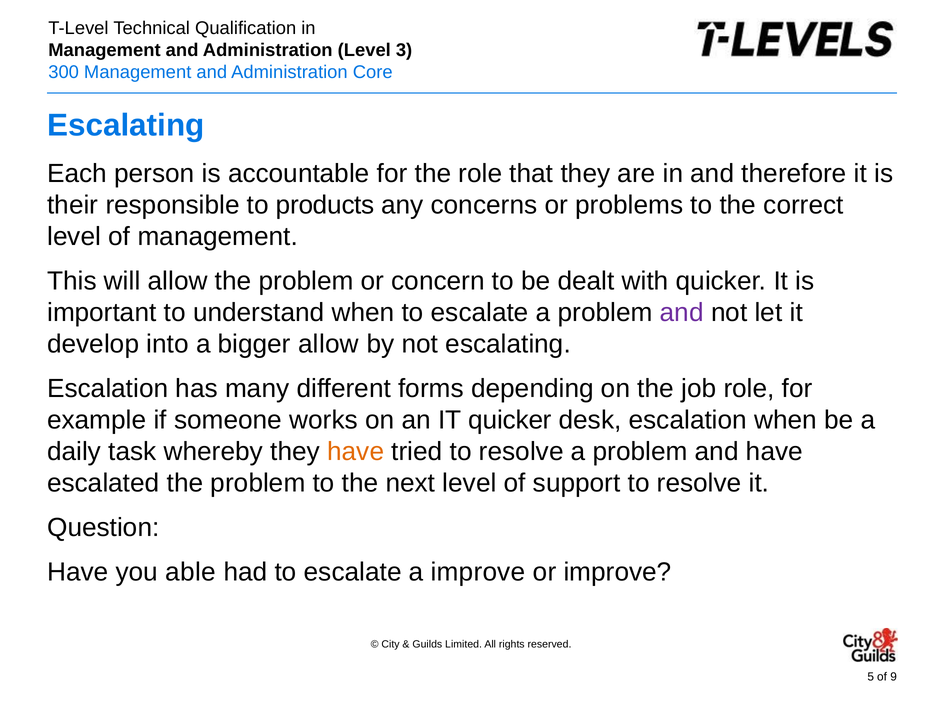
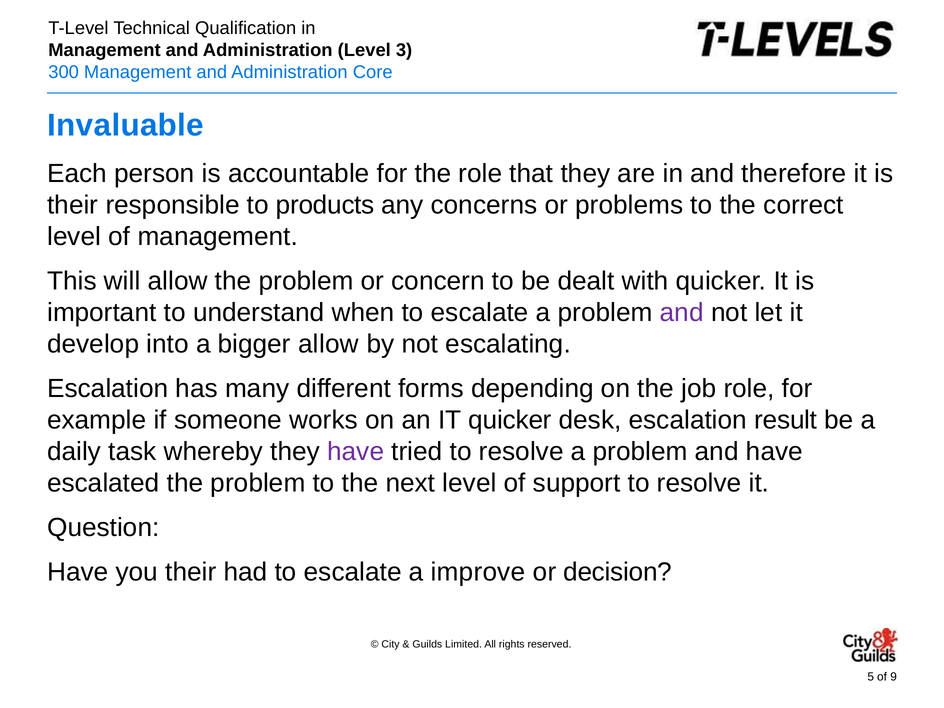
Escalating: Escalating -> Invaluable (126, 125)
escalation when: when -> result (786, 420)
have colour: orange -> purple (356, 452)
you able: able -> their (191, 572)
or improve: improve -> decision (618, 572)
